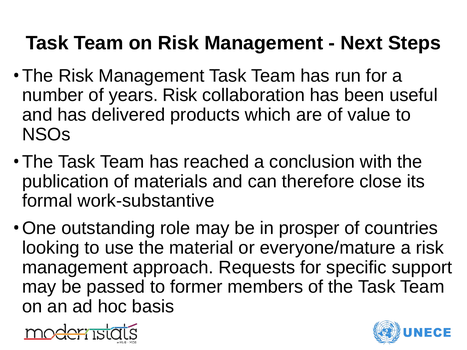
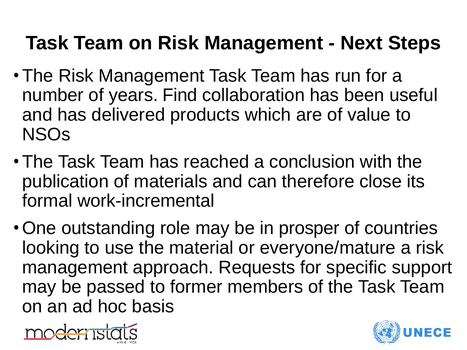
years Risk: Risk -> Find (180, 95)
work-substantive: work-substantive -> work-incremental (146, 201)
